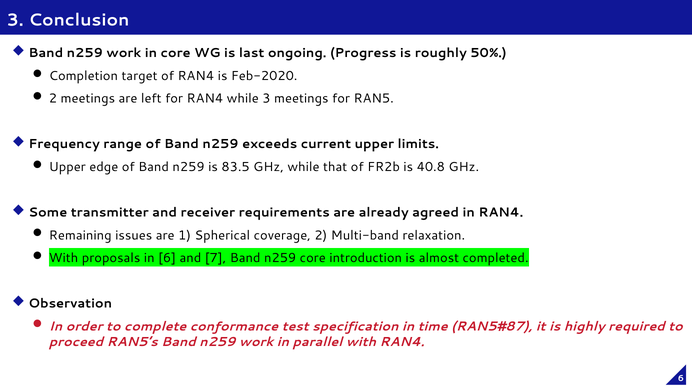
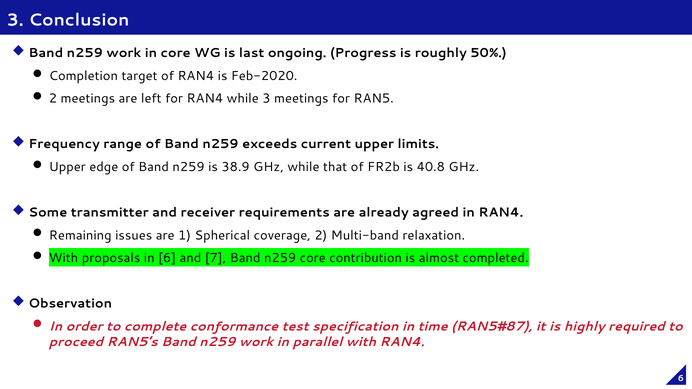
83.5: 83.5 -> 38.9 (236, 167)
introduction: introduction -> contribution (366, 258)
